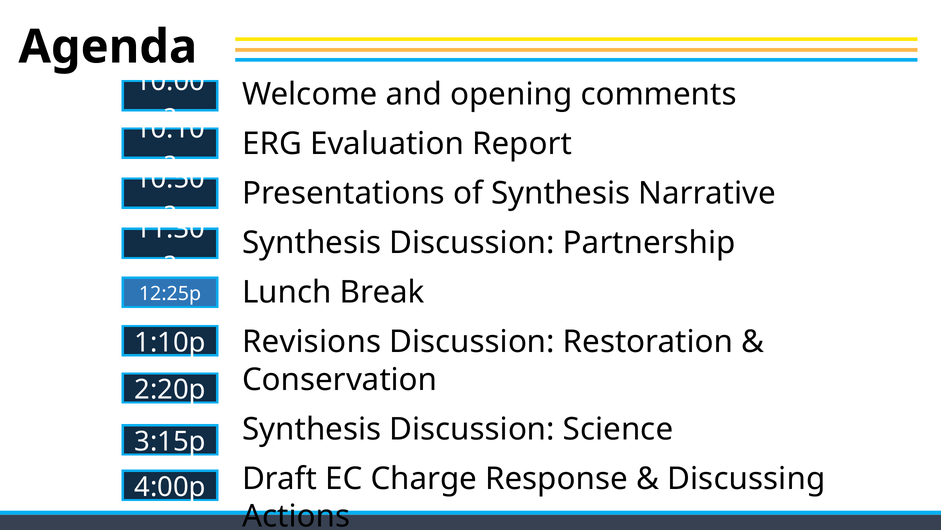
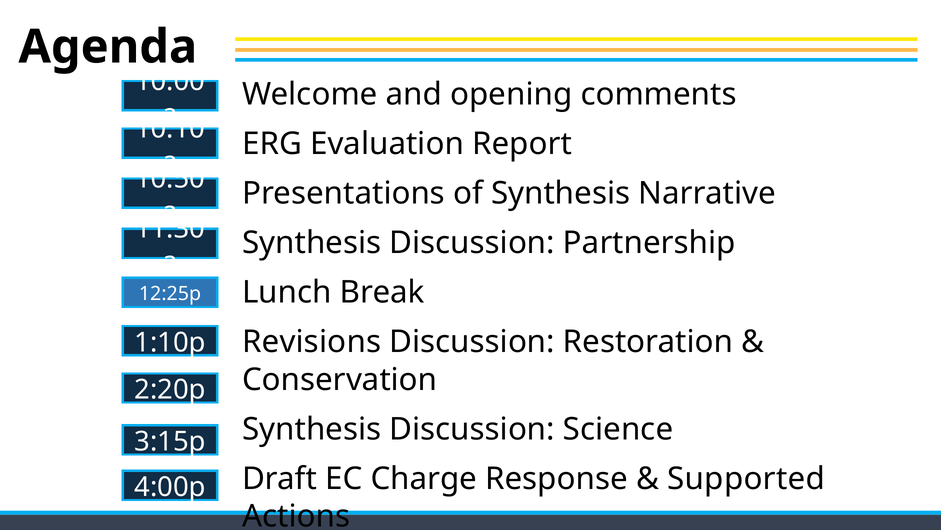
Discussing: Discussing -> Supported (746, 478)
